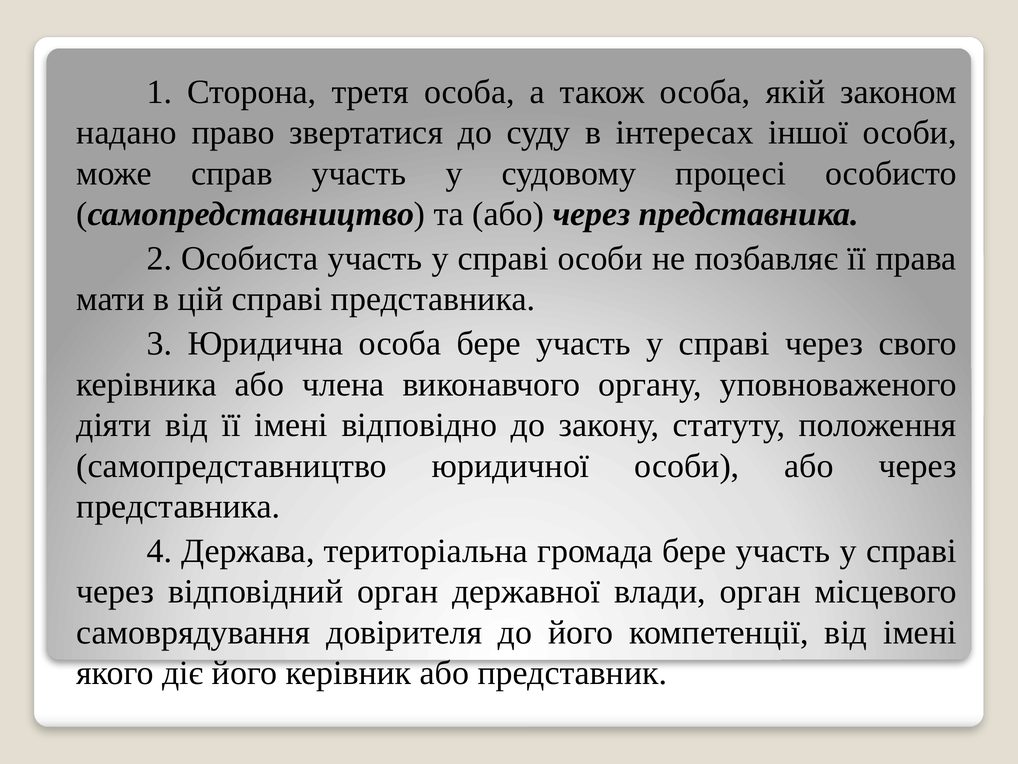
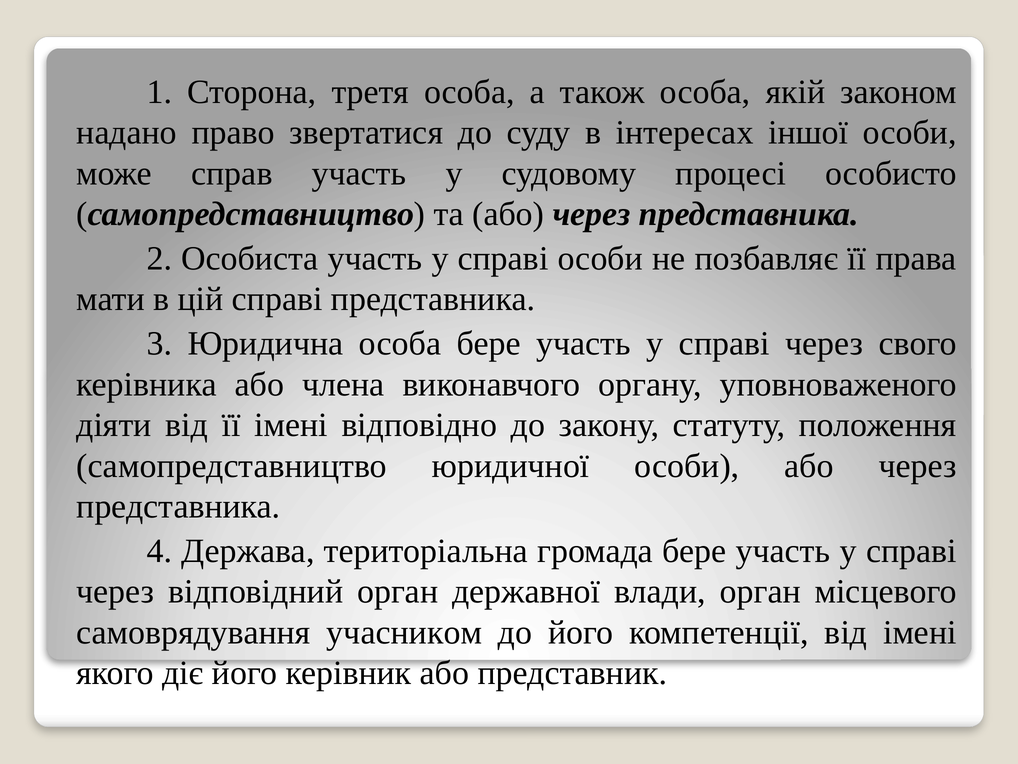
довірителя: довірителя -> учасником (404, 632)
